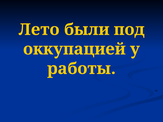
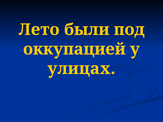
работы: работы -> улицах (81, 69)
